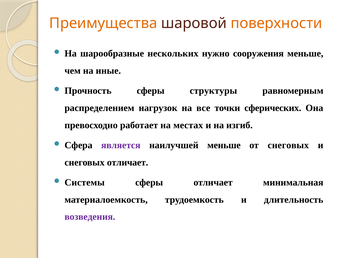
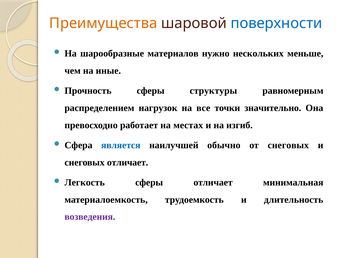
поверхности colour: orange -> blue (276, 23)
нескольких: нескольких -> материалов (173, 53)
сооружения: сооружения -> нескольких (258, 53)
сферических: сферических -> значительно (273, 108)
является colour: purple -> blue (121, 145)
наилучшей меньше: меньше -> обычно (224, 145)
Системы: Системы -> Легкость (85, 182)
